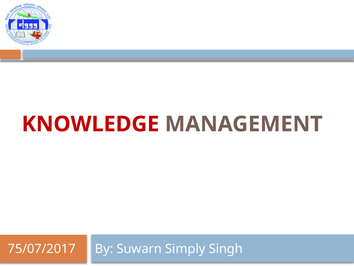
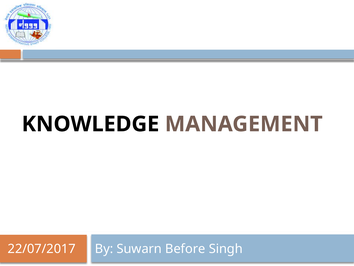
KNOWLEDGE colour: red -> black (90, 124)
75/07/2017: 75/07/2017 -> 22/07/2017 (42, 248)
Simply: Simply -> Before (185, 248)
